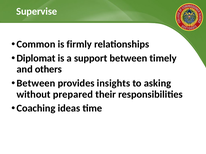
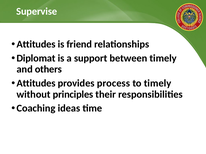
Common: Common -> Attitudes (36, 44)
firmly: firmly -> friend (79, 44)
Between: Between -> Attitudes (36, 83)
insights: insights -> process (113, 83)
to asking: asking -> timely (158, 83)
prepared: prepared -> principles (73, 95)
